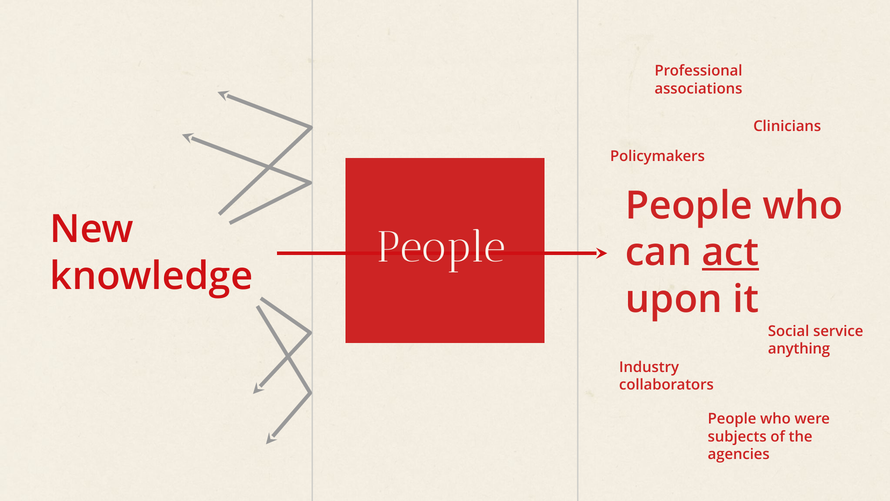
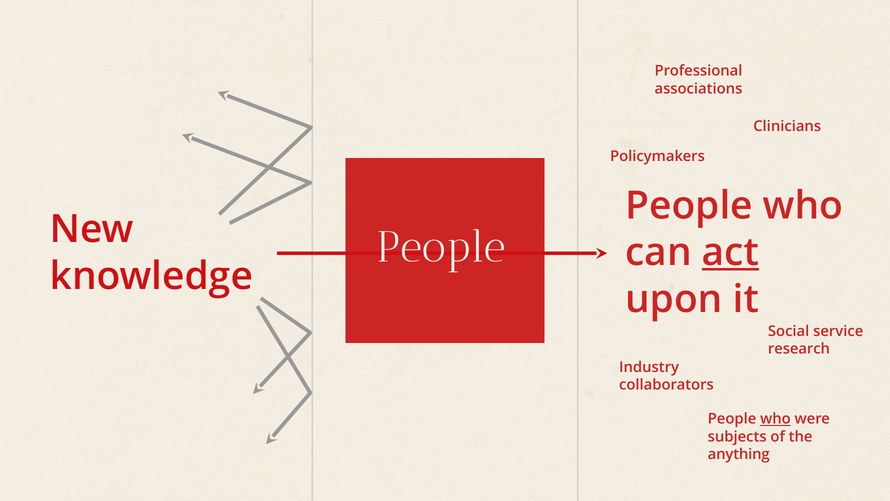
anything: anything -> research (799, 349)
who underline: none -> present (775, 419)
agencies: agencies -> anything (739, 454)
